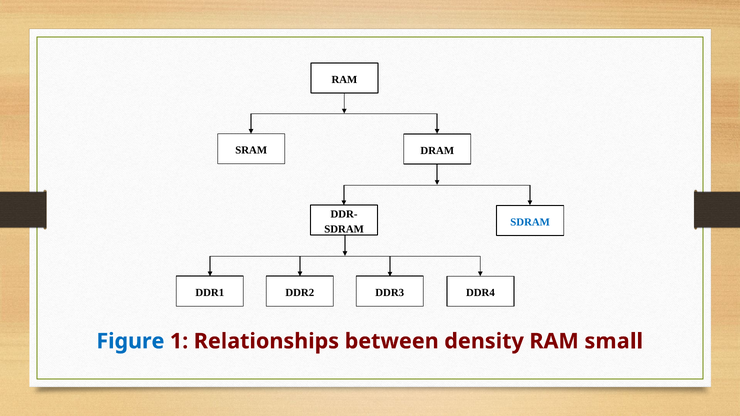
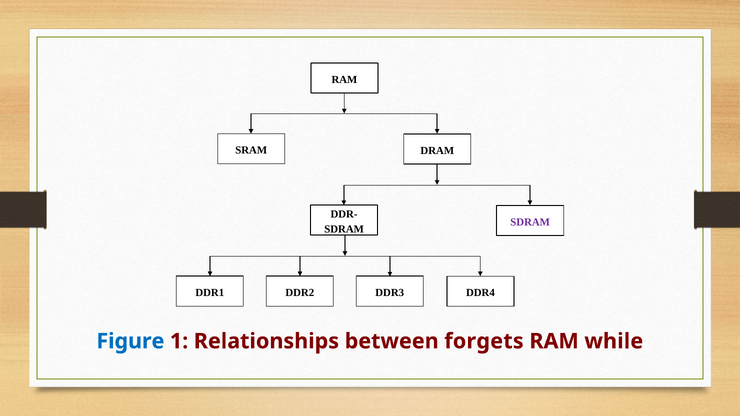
SDRAM colour: blue -> purple (530, 222)
density: density -> forgets (484, 341)
small: small -> while (614, 341)
